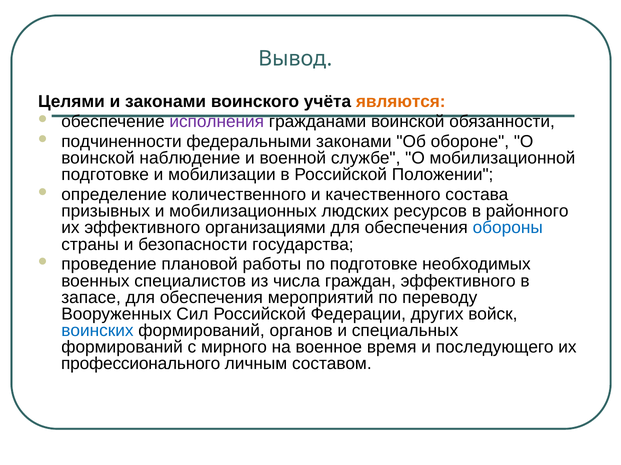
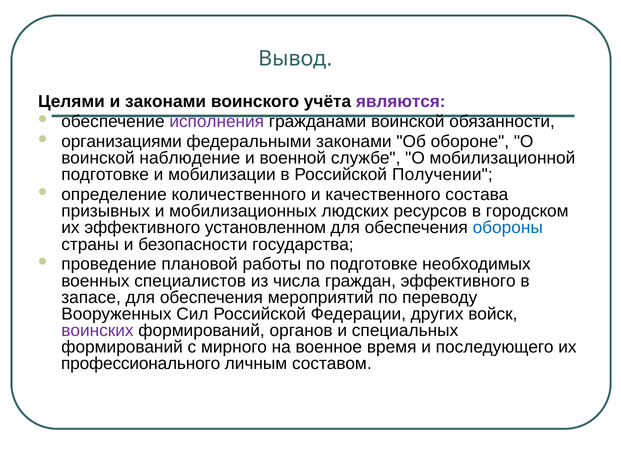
являются colour: orange -> purple (401, 102)
подчиненности: подчиненности -> организациями (122, 142)
Положении: Положении -> Получении (442, 175)
районного: районного -> городском (527, 212)
организациями: организациями -> установленном (265, 228)
воинских colour: blue -> purple (97, 331)
